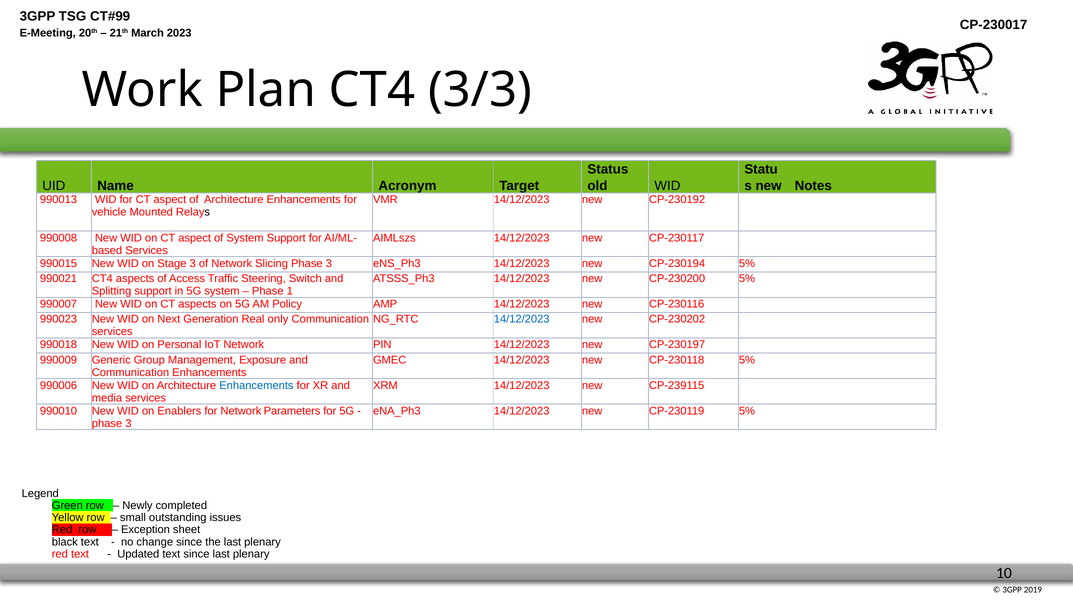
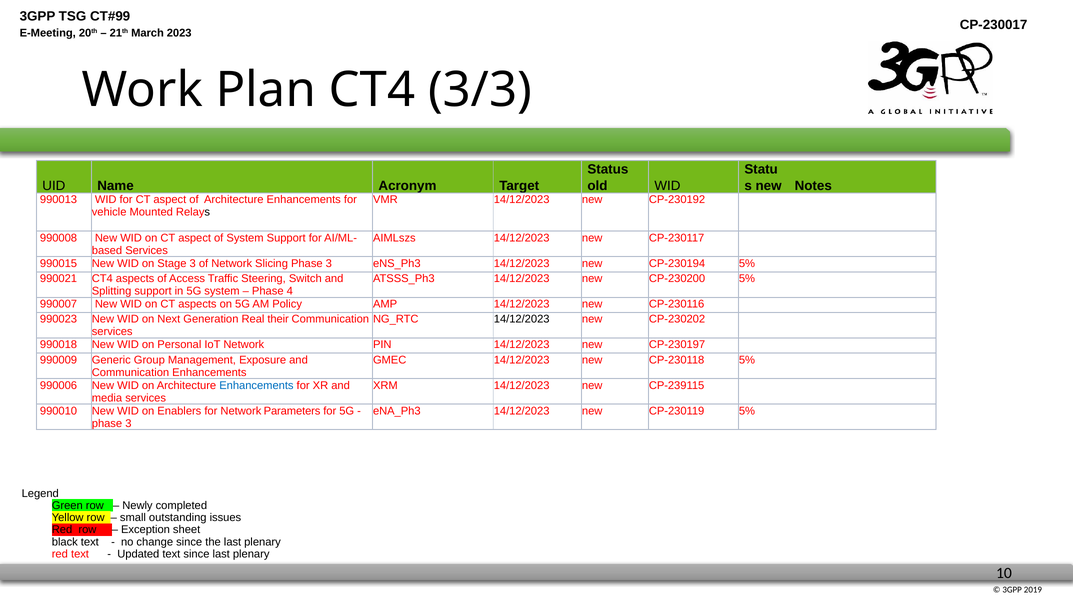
1: 1 -> 4 (290, 291)
only: only -> their (278, 320)
14/12/2023 colour: blue -> black (522, 320)
